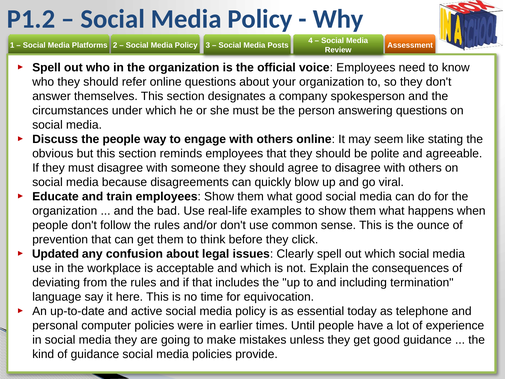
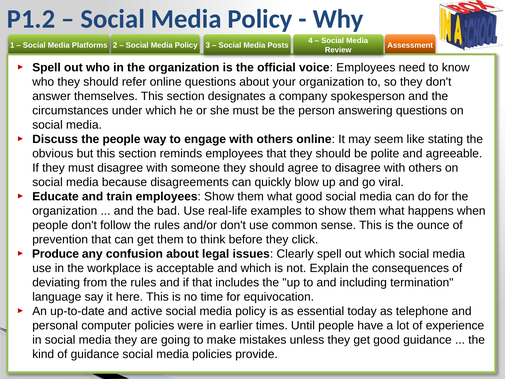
Updated: Updated -> Produce (56, 254)
